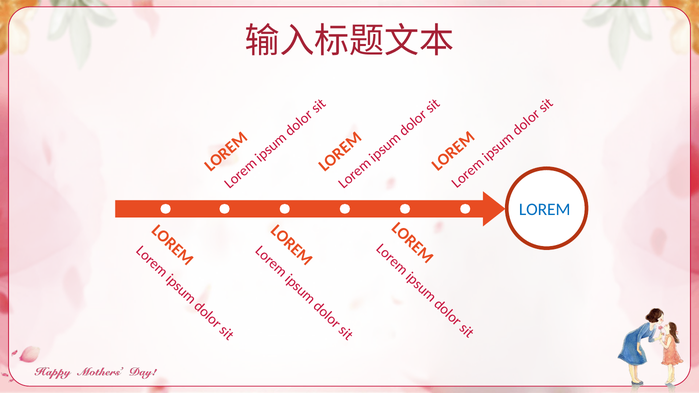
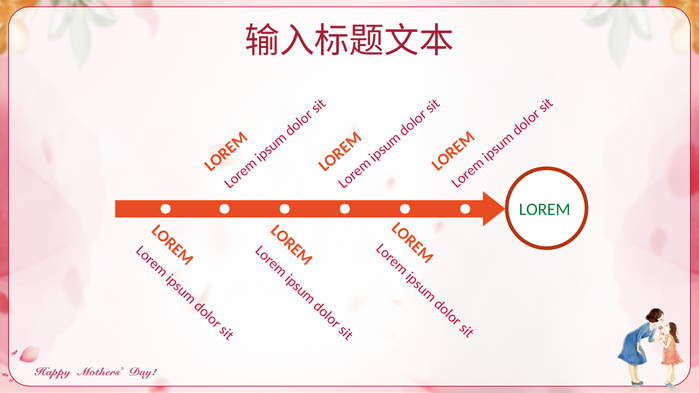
LOREM colour: blue -> green (545, 210)
